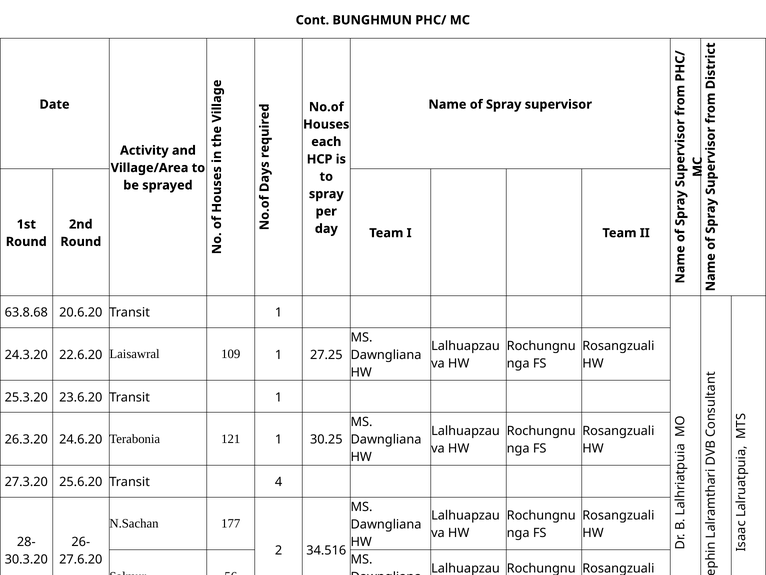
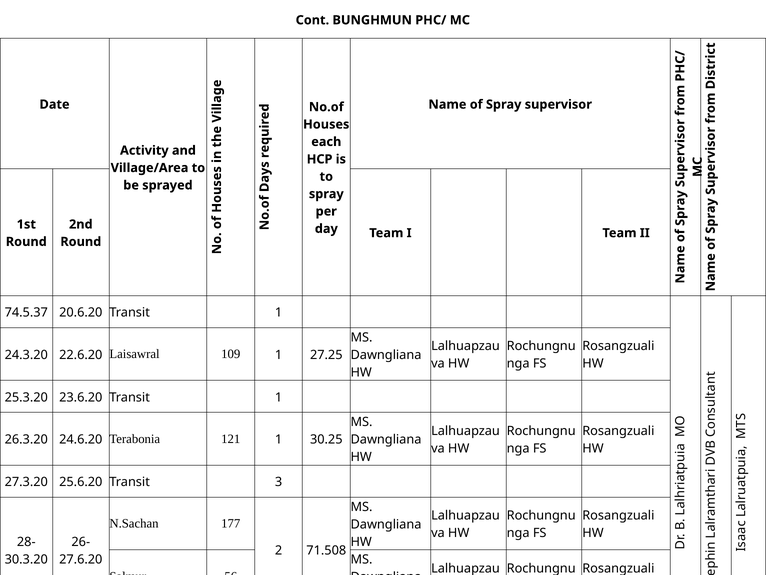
63.8.68: 63.8.68 -> 74.5.37 (26, 312)
4: 4 -> 3 (279, 482)
34.516: 34.516 -> 71.508 (326, 550)
